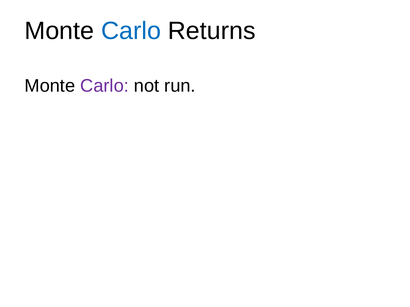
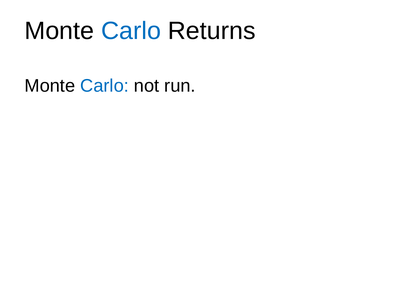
Carlo colour: purple -> blue (105, 86)
